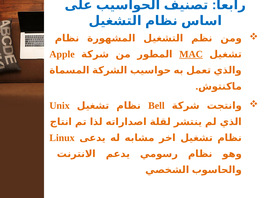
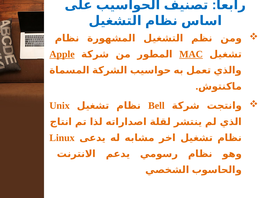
Apple underline: none -> present (62, 54)
